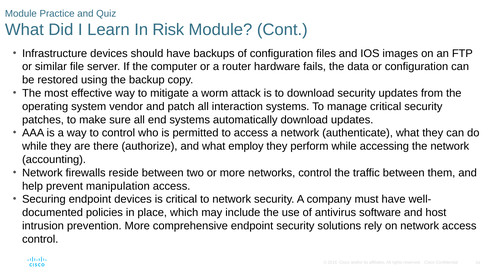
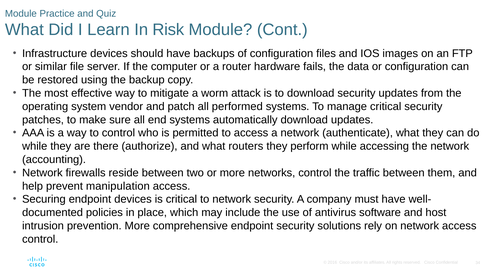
interaction: interaction -> performed (237, 107)
employ: employ -> routers (246, 147)
